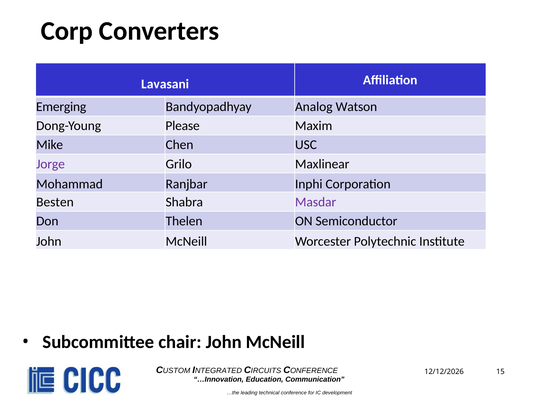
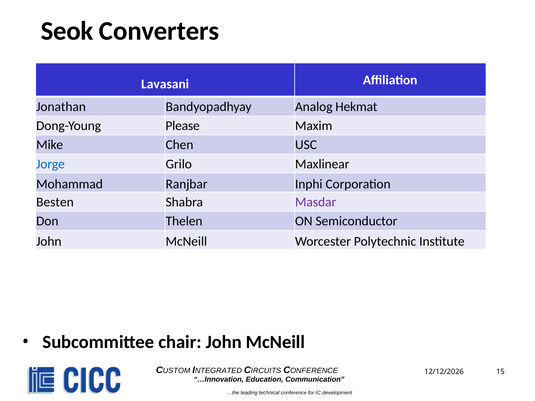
Corp: Corp -> Seok (67, 31)
Emerging: Emerging -> Jonathan (61, 107)
Watson: Watson -> Hekmat (356, 107)
Jorge colour: purple -> blue (51, 164)
